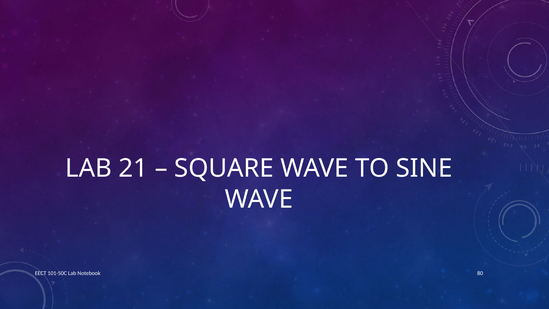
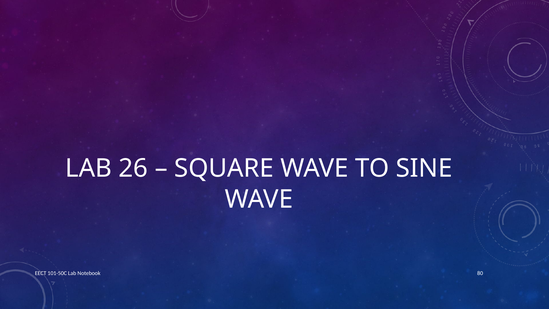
21: 21 -> 26 (133, 168)
